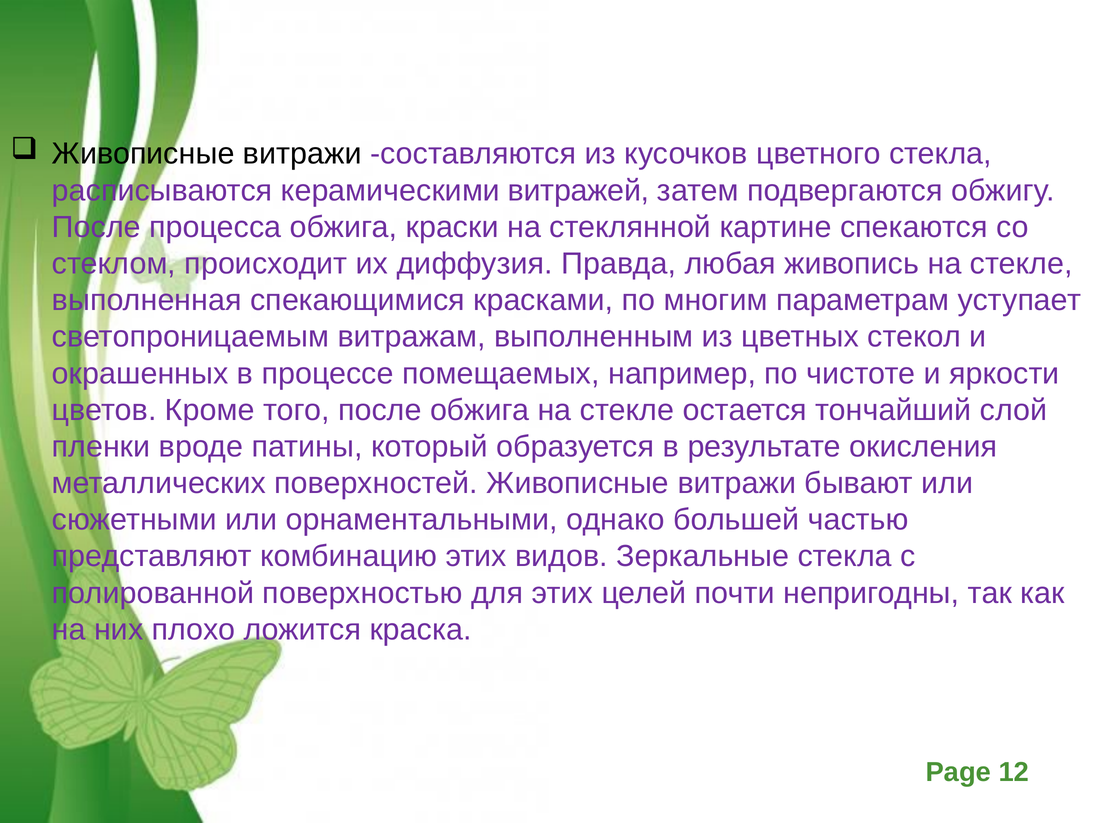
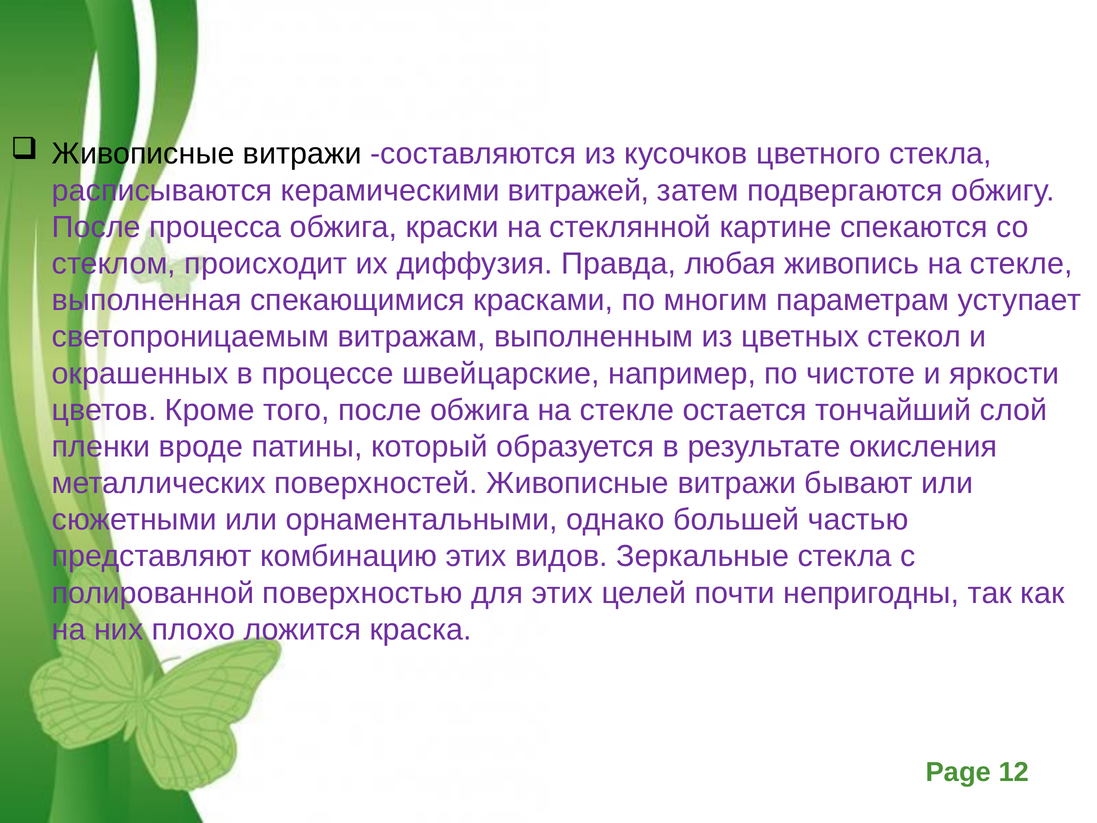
помещаемых: помещаемых -> швейцарские (501, 373)
